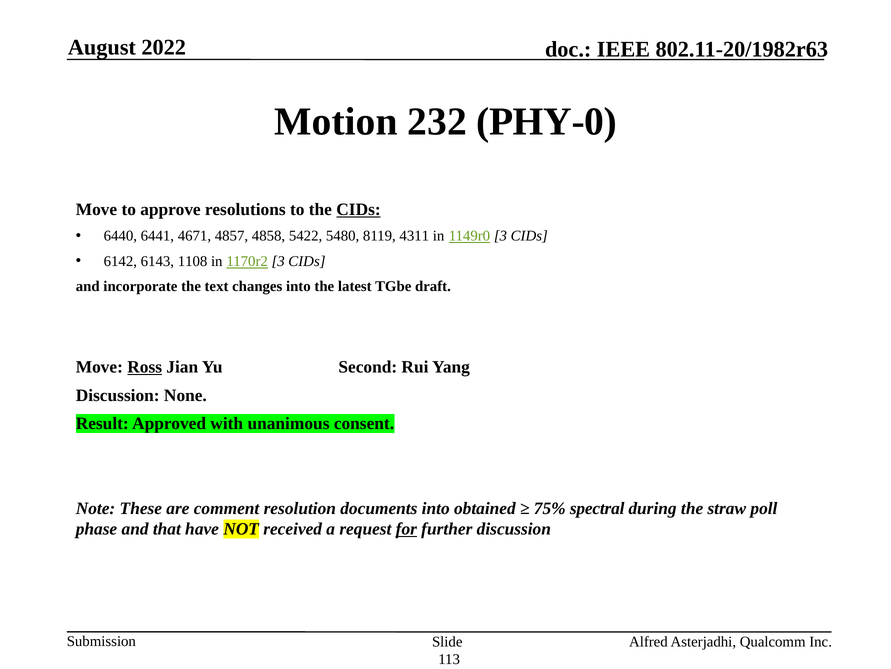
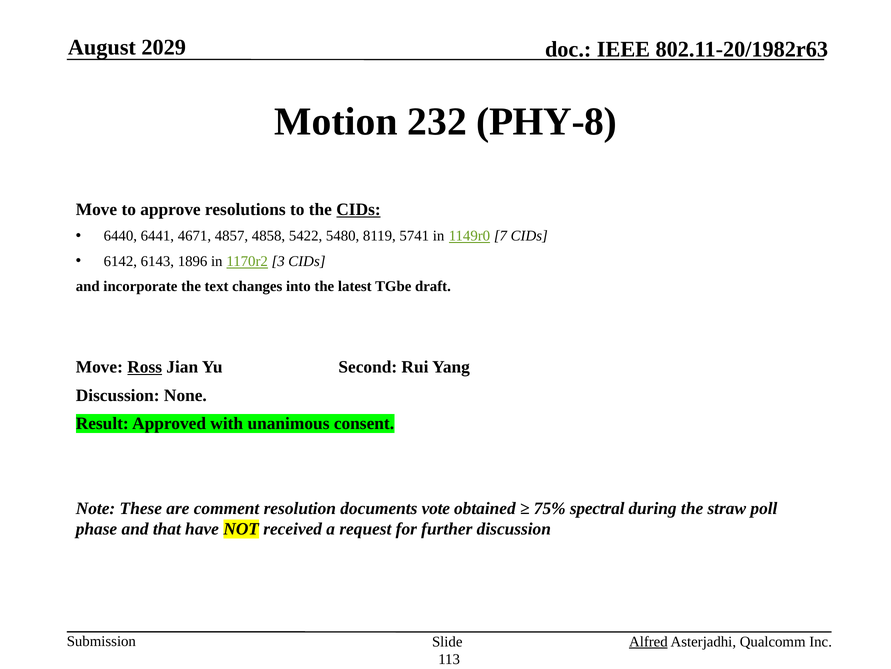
2022: 2022 -> 2029 (164, 47)
PHY-0: PHY-0 -> PHY-8 (547, 121)
4311: 4311 -> 5741 (414, 236)
1149r0 3: 3 -> 7 (500, 236)
1108: 1108 -> 1896 (193, 261)
documents into: into -> vote (436, 508)
for underline: present -> none (406, 529)
Alfred underline: none -> present (648, 641)
